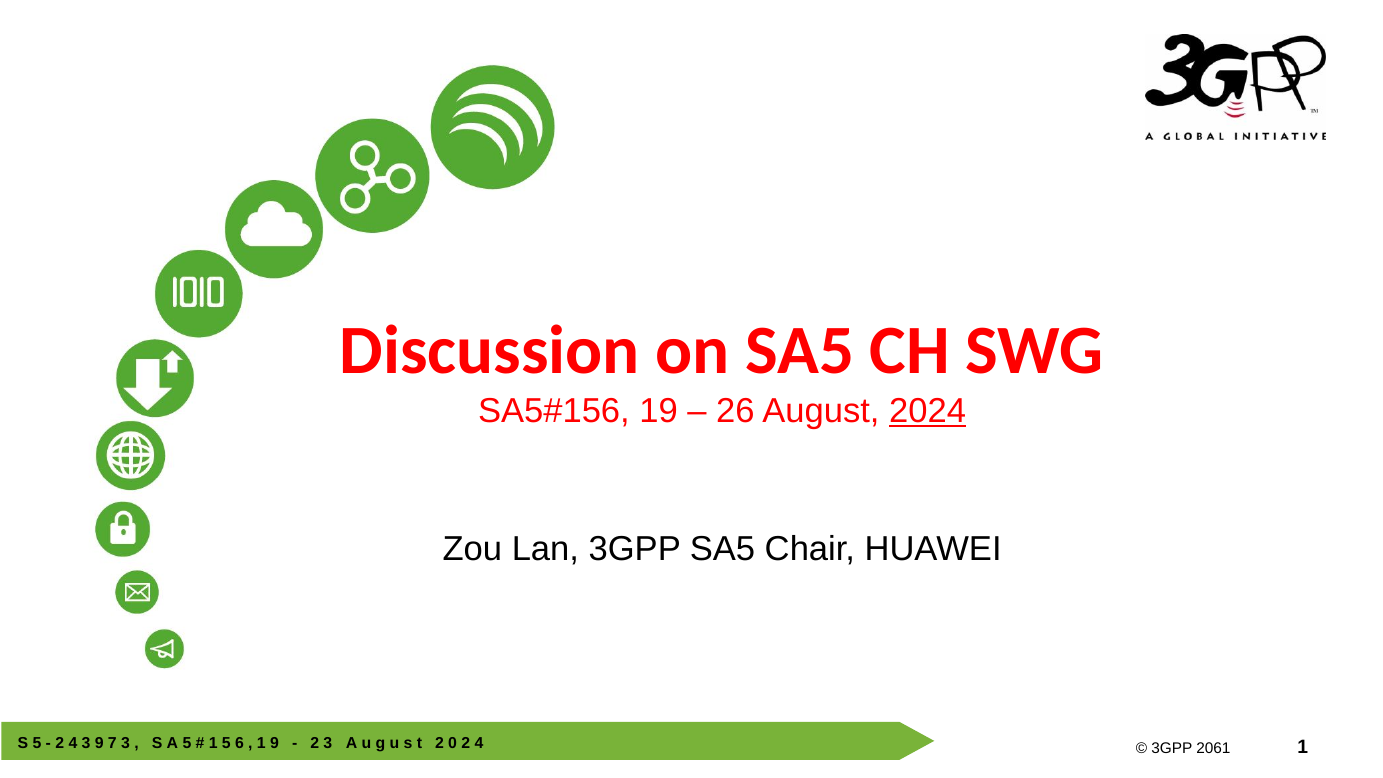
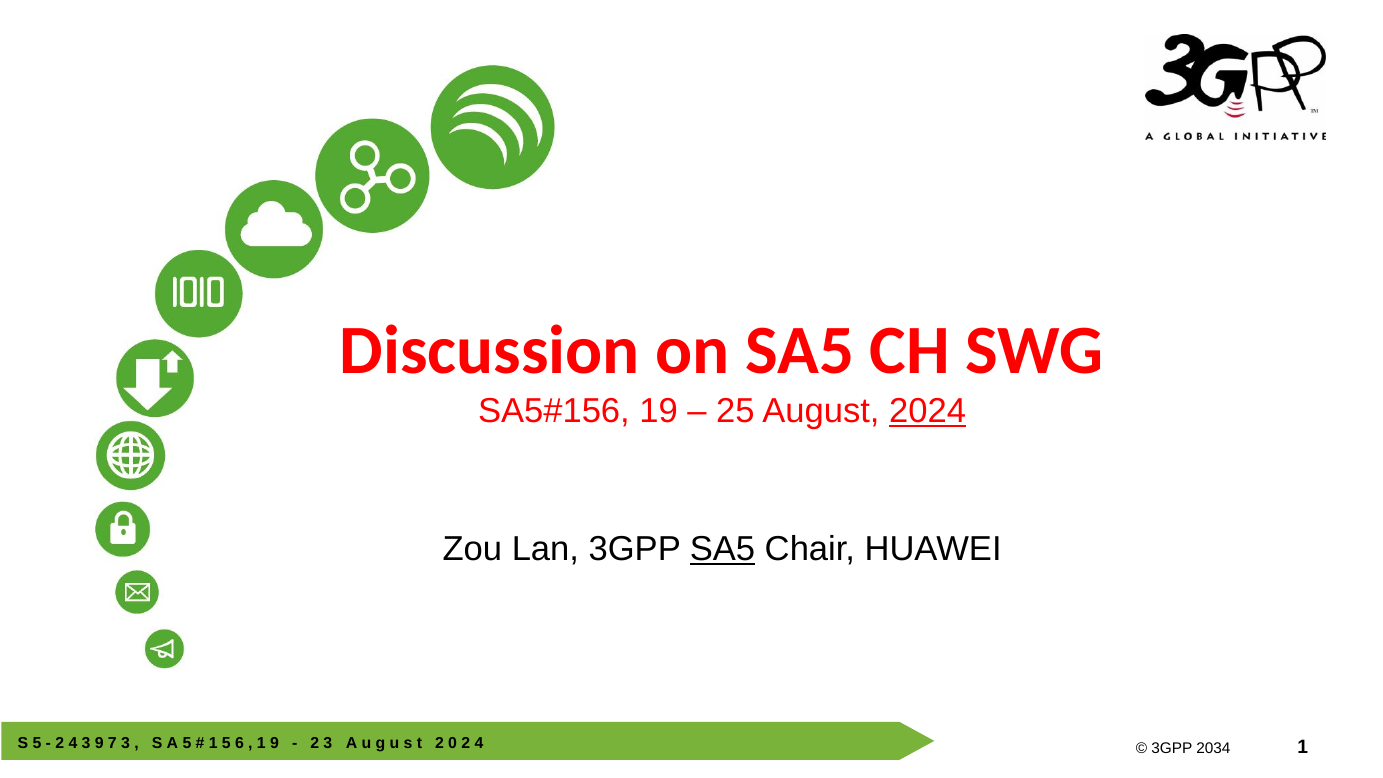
26: 26 -> 25 (735, 411)
SA5 underline: none -> present (723, 549)
2061: 2061 -> 2034 (1213, 748)
